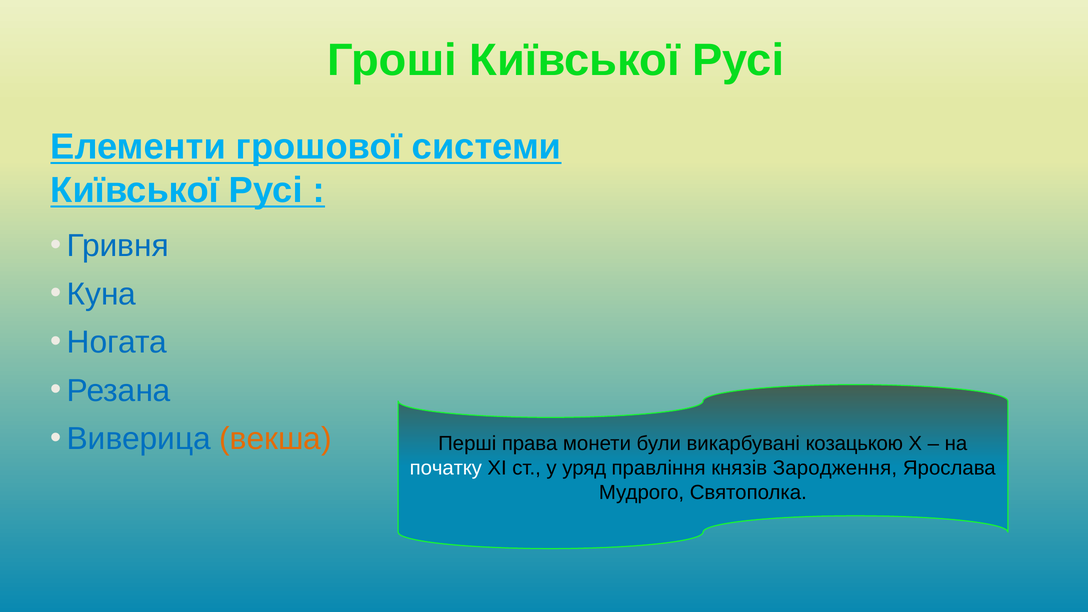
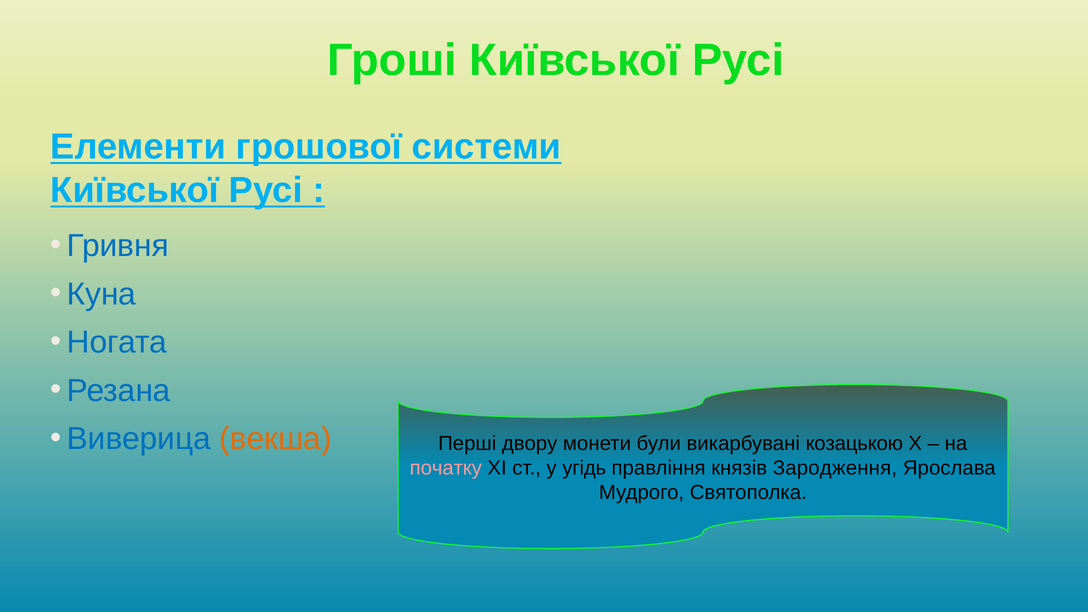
права: права -> двору (530, 444)
початку colour: white -> pink (446, 468)
уряд: уряд -> угідь (584, 468)
